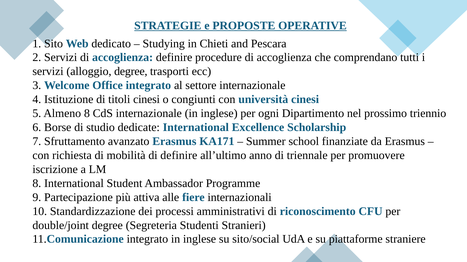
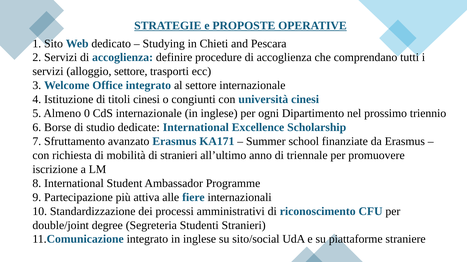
alloggio degree: degree -> settore (131, 72)
Almeno 8: 8 -> 0 (87, 114)
di definire: definire -> stranieri (179, 156)
